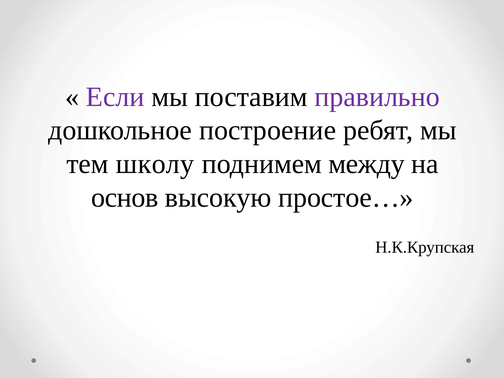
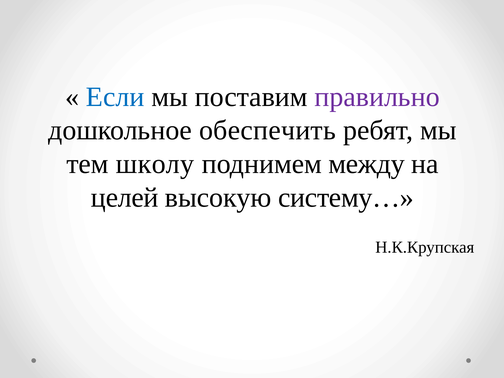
Если colour: purple -> blue (115, 97)
построение: построение -> обеспечить (267, 130)
основ: основ -> целей (125, 198)
простое…: простое… -> систему… (346, 198)
